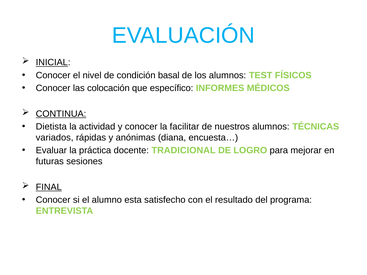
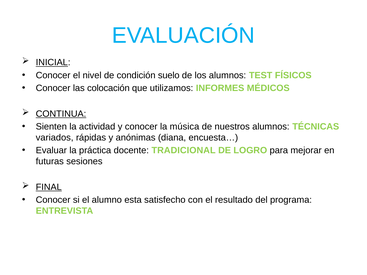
basal: basal -> suelo (169, 75)
específico: específico -> utilizamos (172, 88)
Dietista: Dietista -> Sienten (51, 127)
facilitar: facilitar -> música (184, 127)
